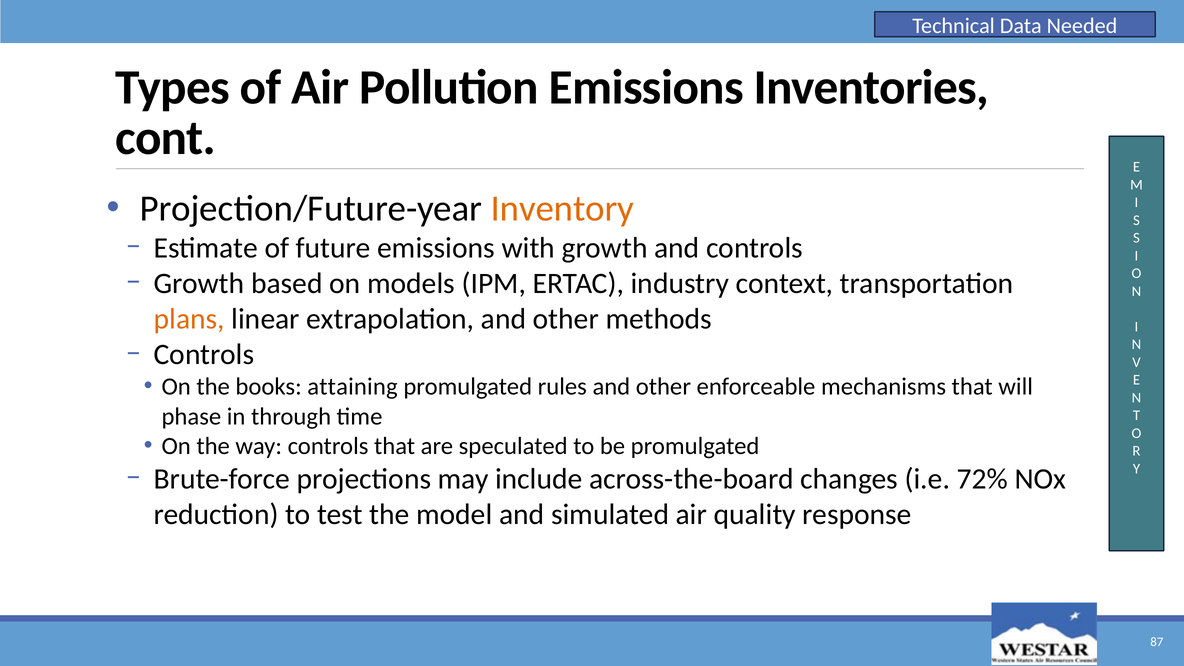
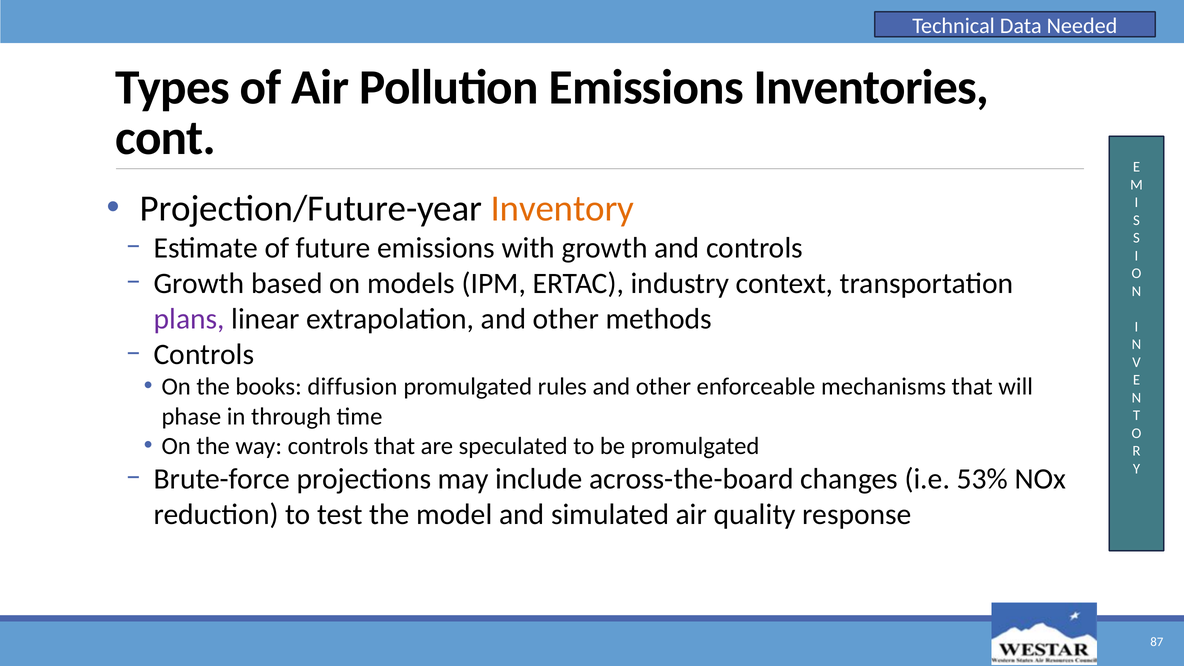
plans colour: orange -> purple (189, 319)
attaining: attaining -> diffusion (352, 387)
72%: 72% -> 53% (982, 479)
